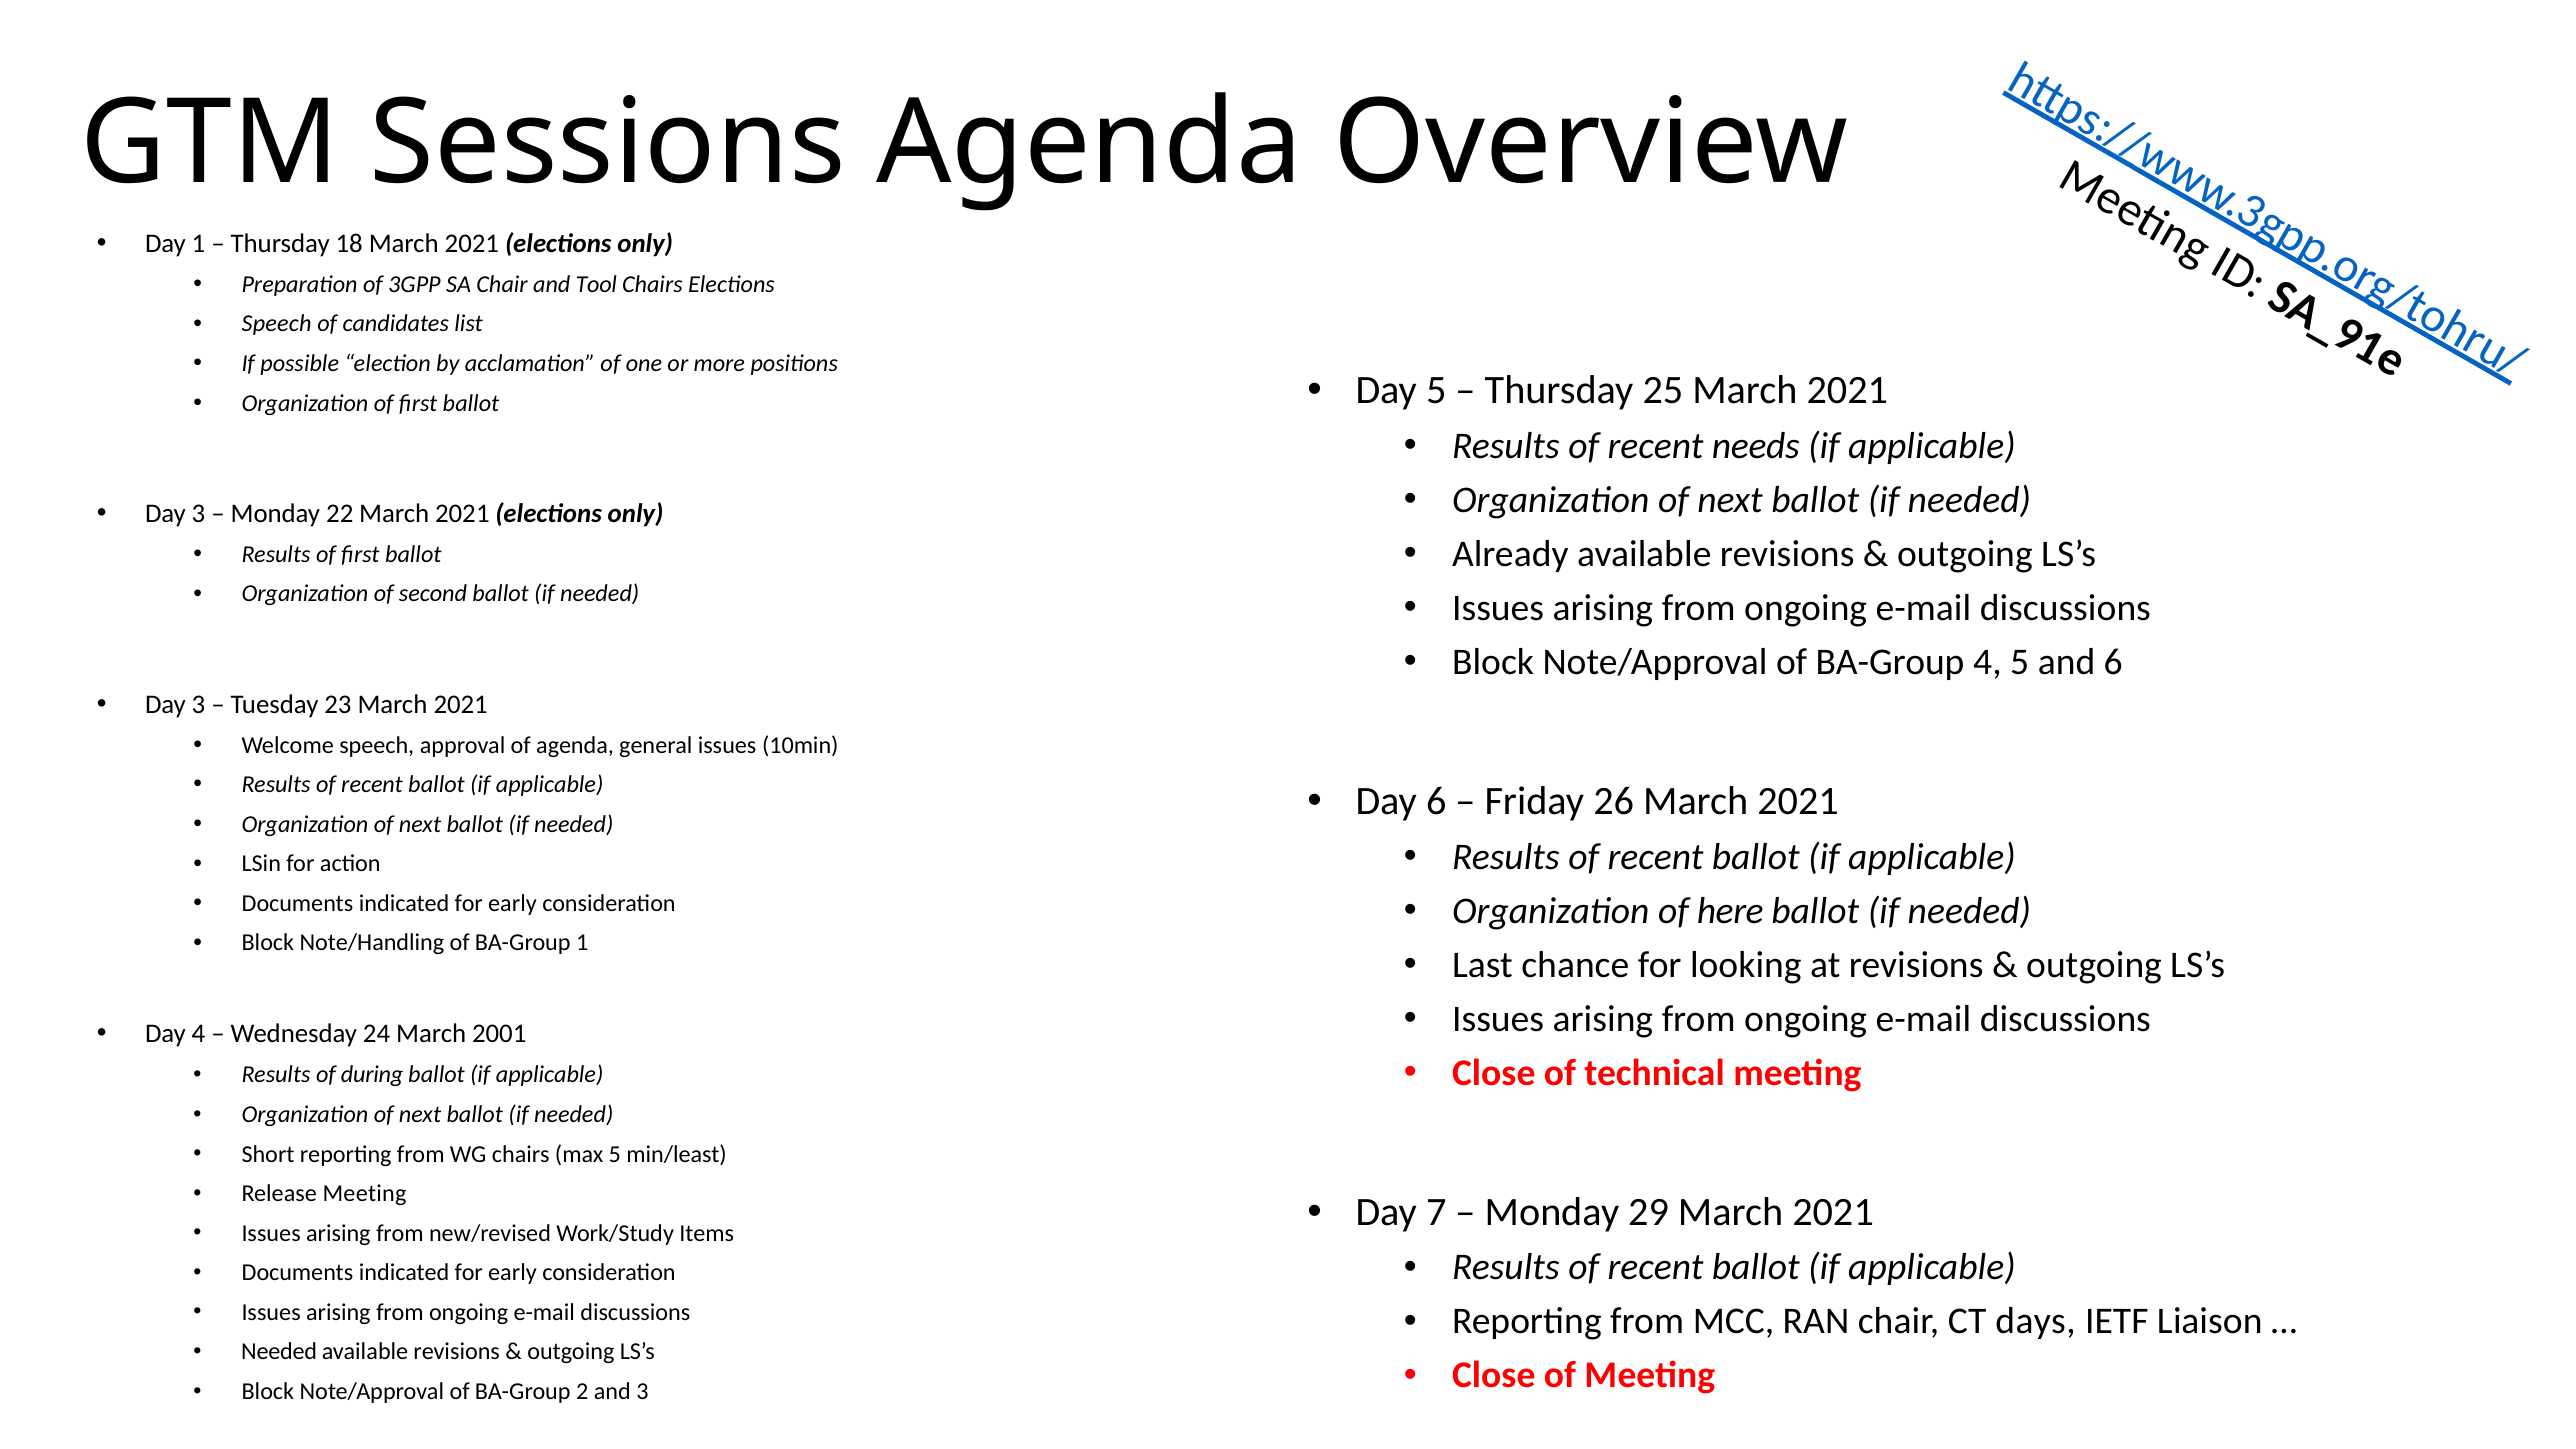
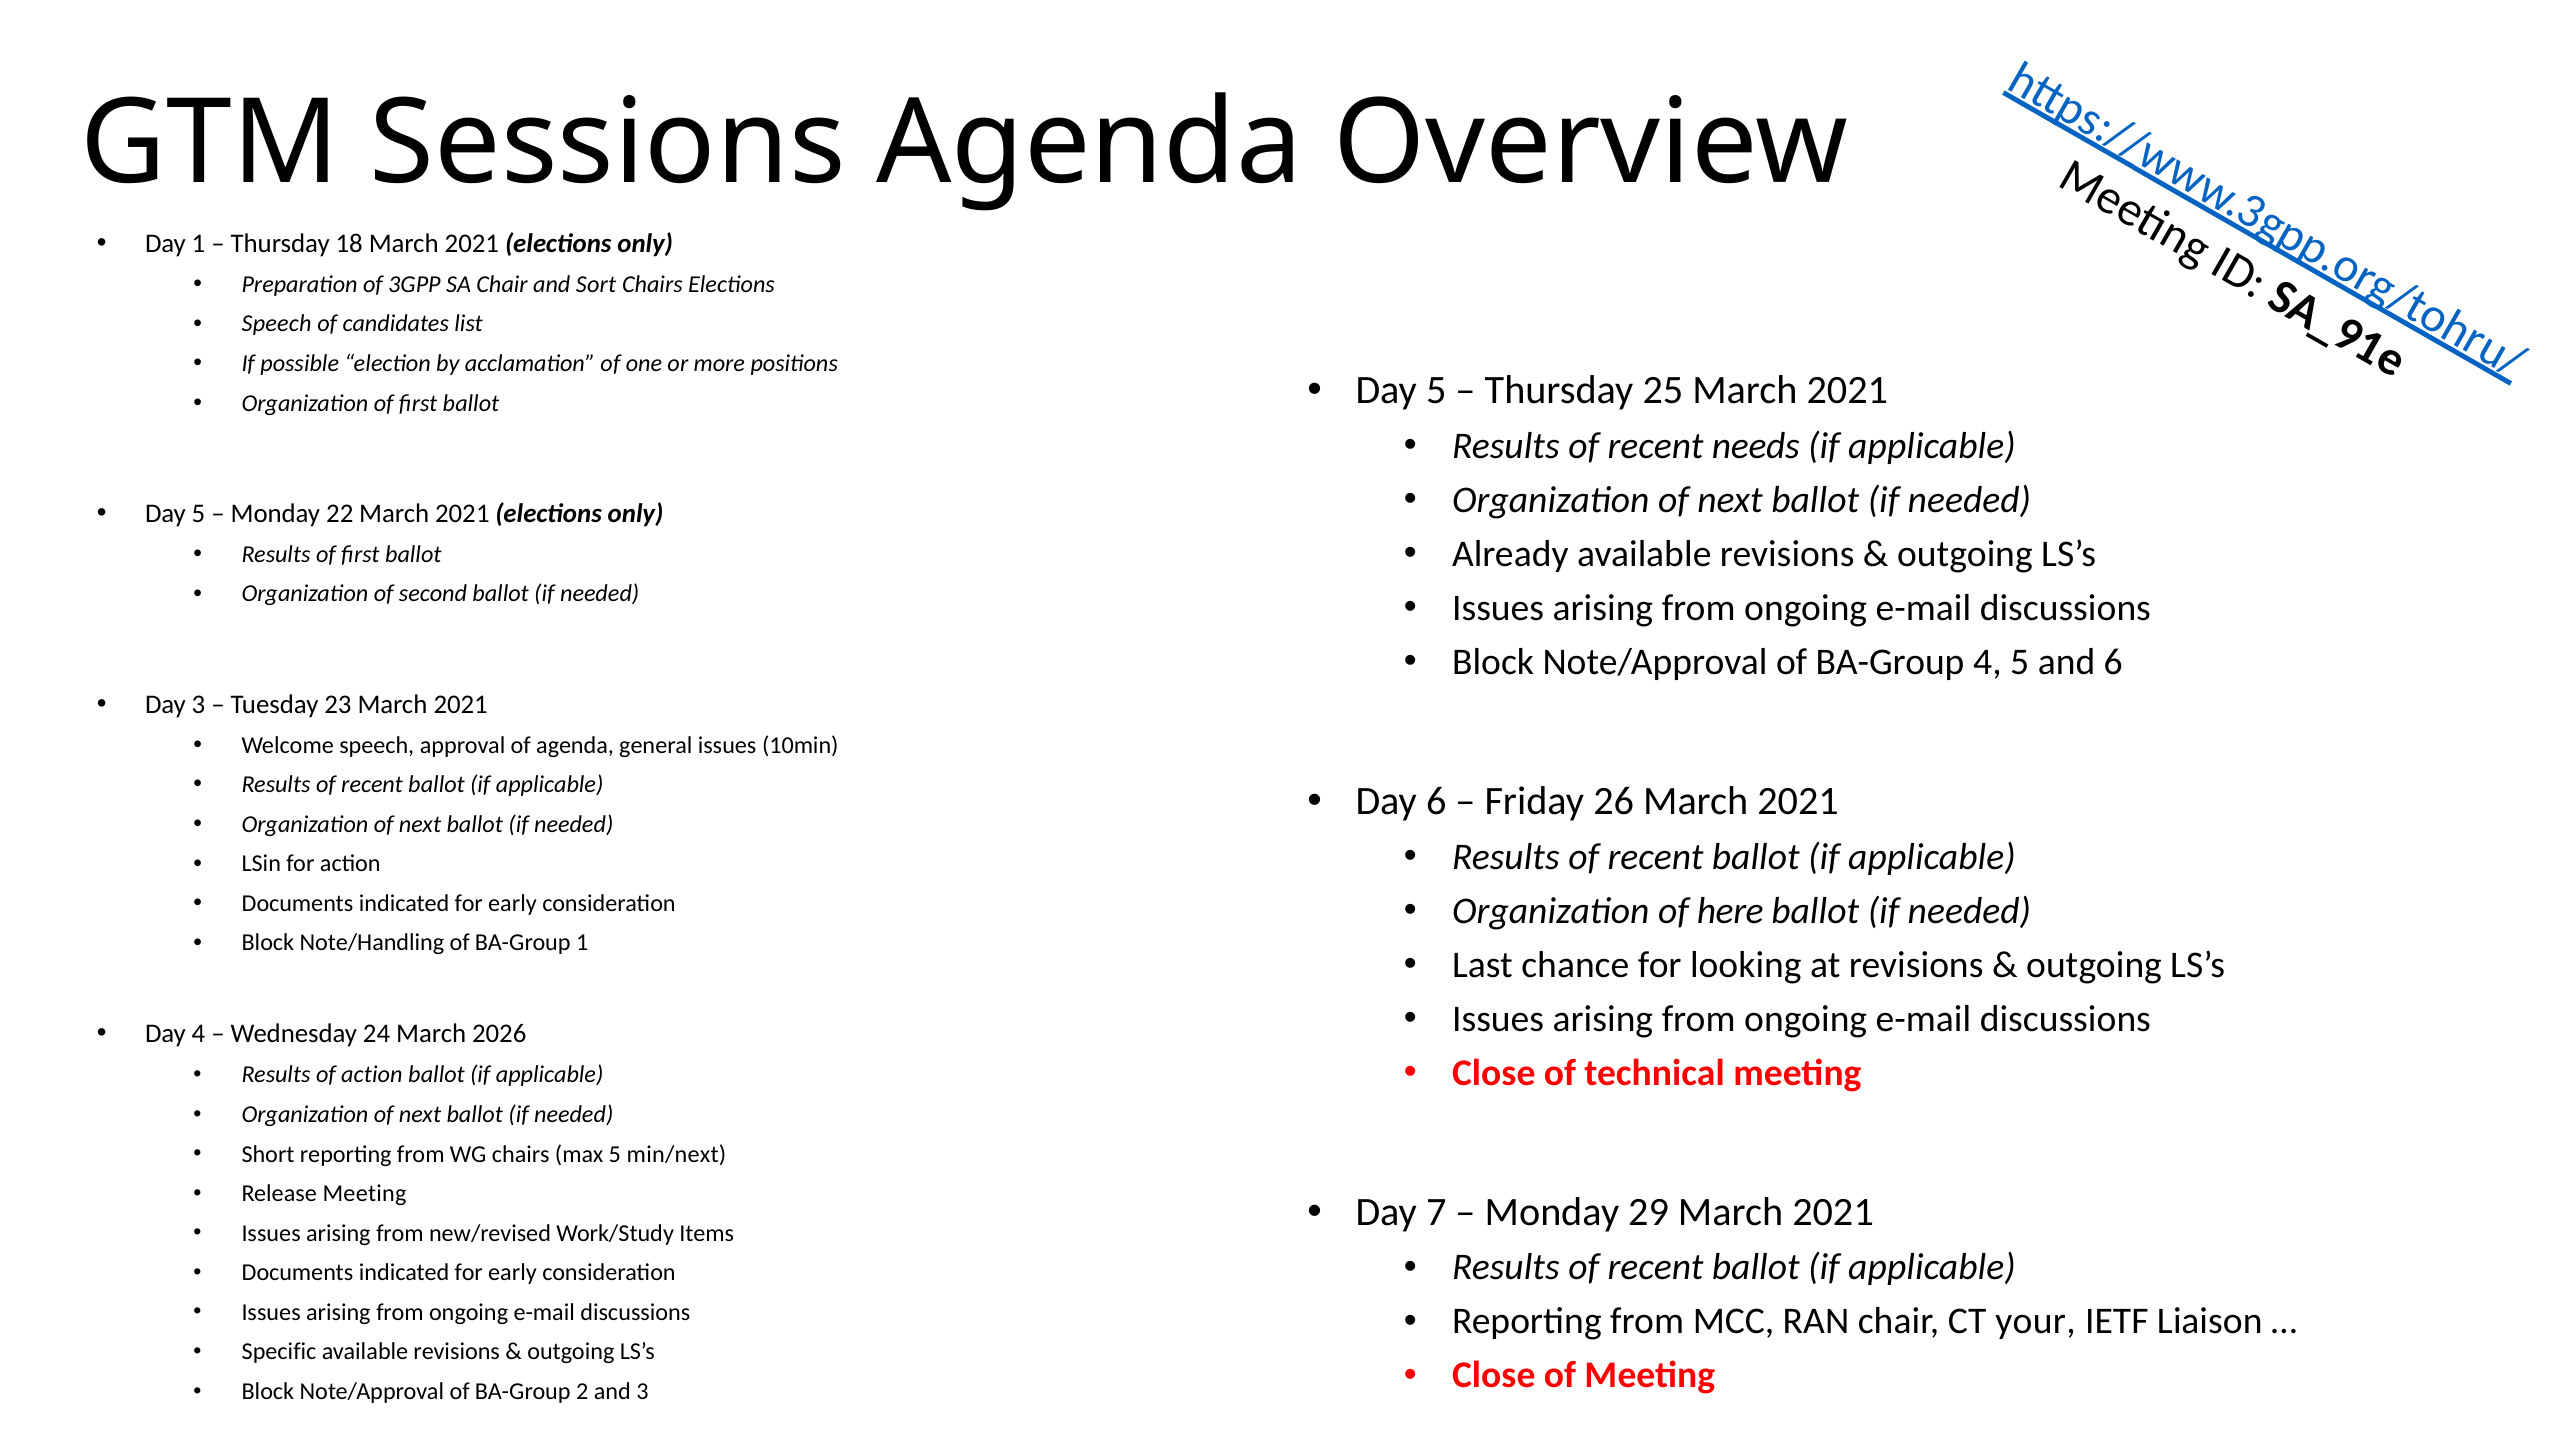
Tool: Tool -> Sort (596, 284)
3: 3 -> 5 (199, 513)
2001: 2001 -> 2026 (499, 1034)
of during: during -> action (372, 1075)
min/least: min/least -> min/next (676, 1154)
days: days -> your (2036, 1322)
Needed: Needed -> Specific (279, 1352)
